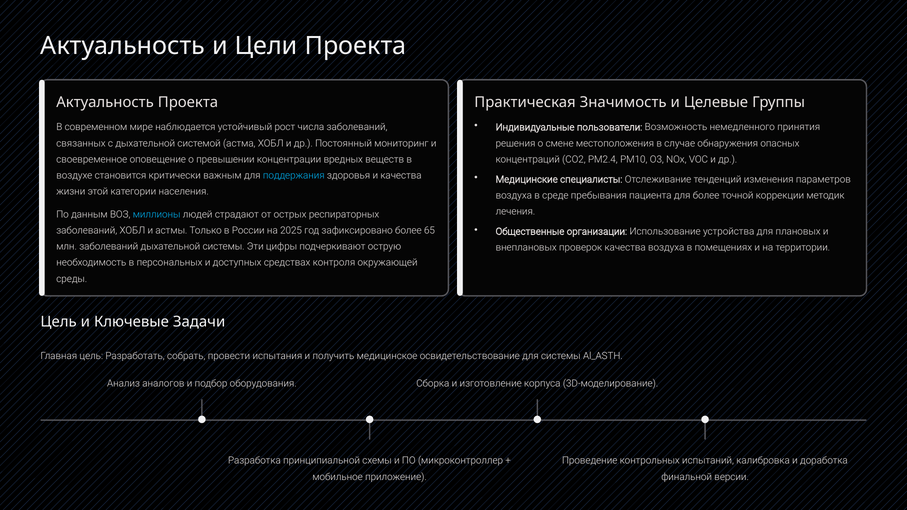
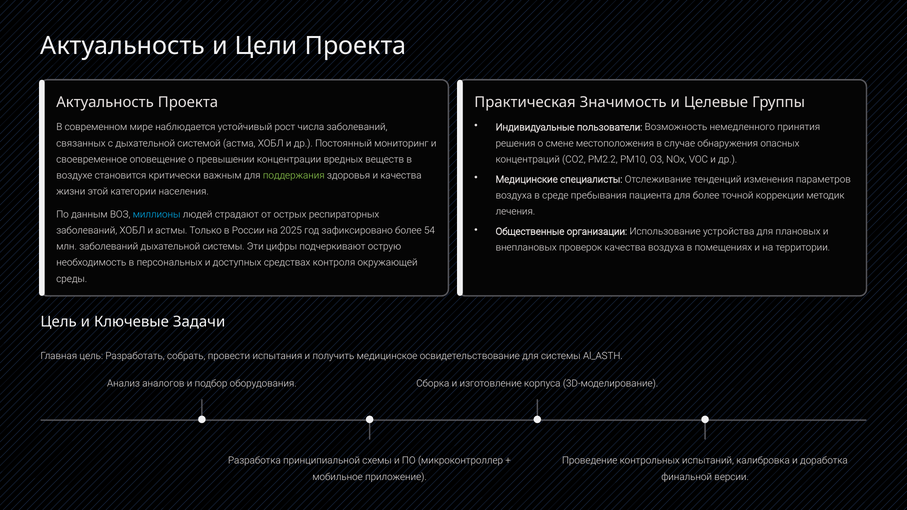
PM2.4: PM2.4 -> PM2.2 (603, 160)
поддержания colour: light blue -> light green (294, 176)
65: 65 -> 54 (429, 230)
